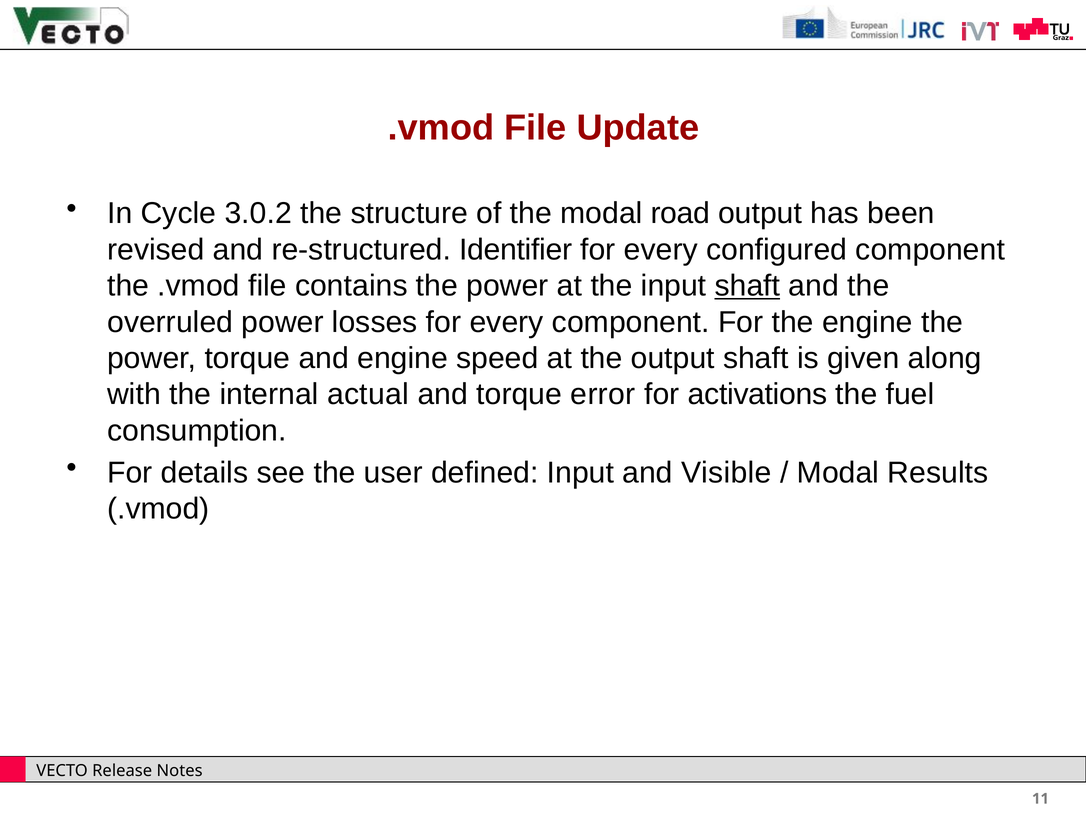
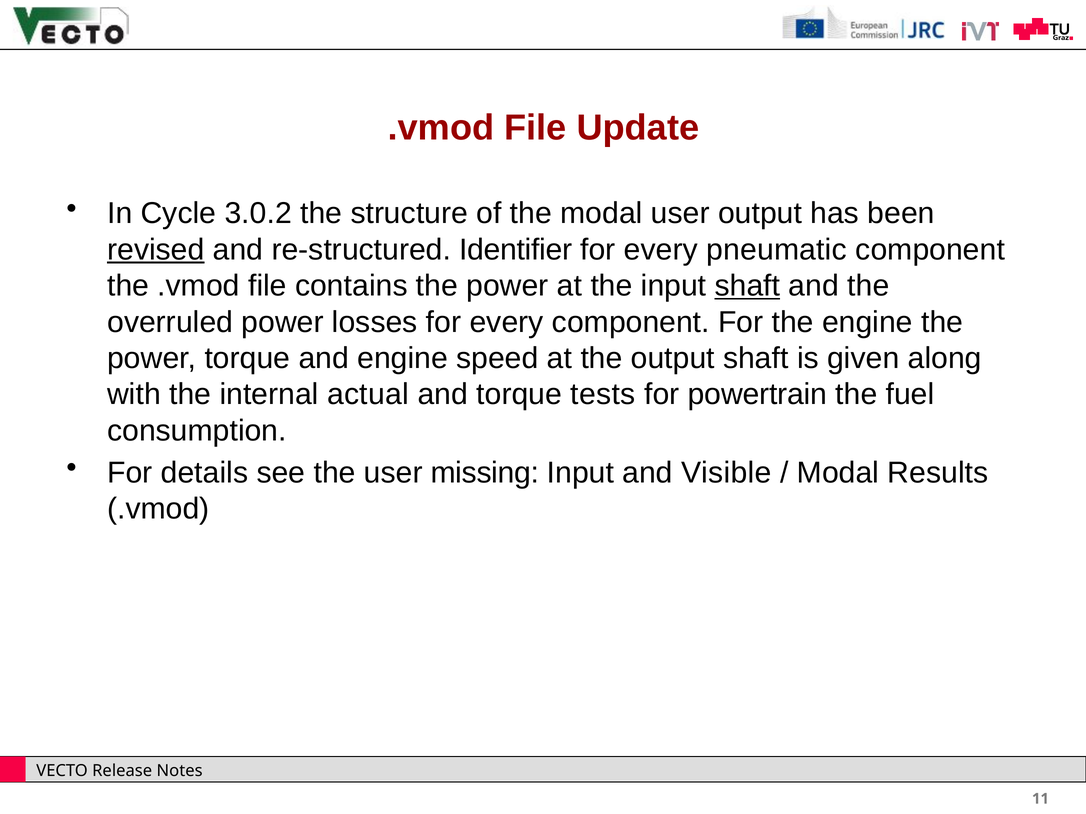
modal road: road -> user (680, 214)
revised underline: none -> present (156, 250)
configured: configured -> pneumatic (777, 250)
error: error -> tests (603, 395)
activations: activations -> powertrain (758, 395)
defined: defined -> missing (485, 473)
